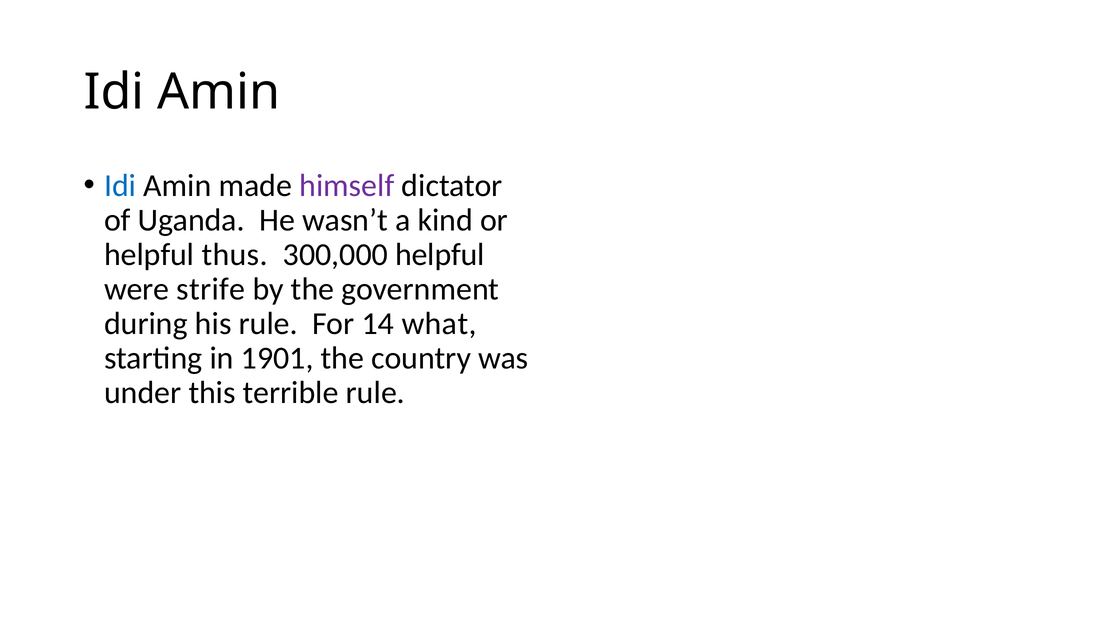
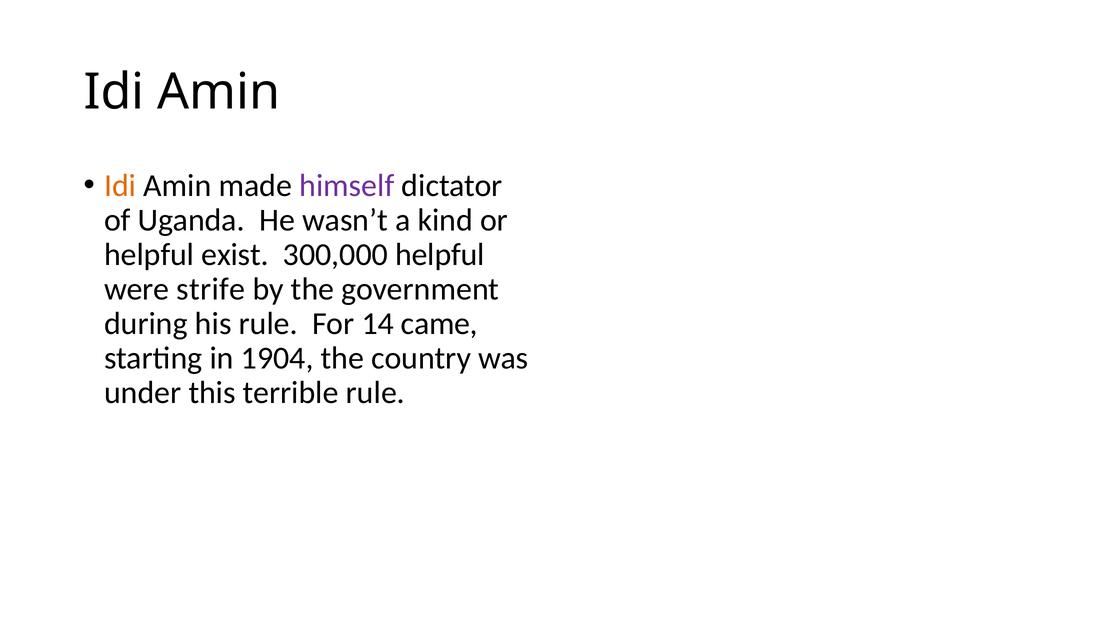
Idi colour: blue -> orange (120, 185)
thus: thus -> exist (235, 254)
what: what -> came (439, 323)
1901: 1901 -> 1904 (277, 358)
